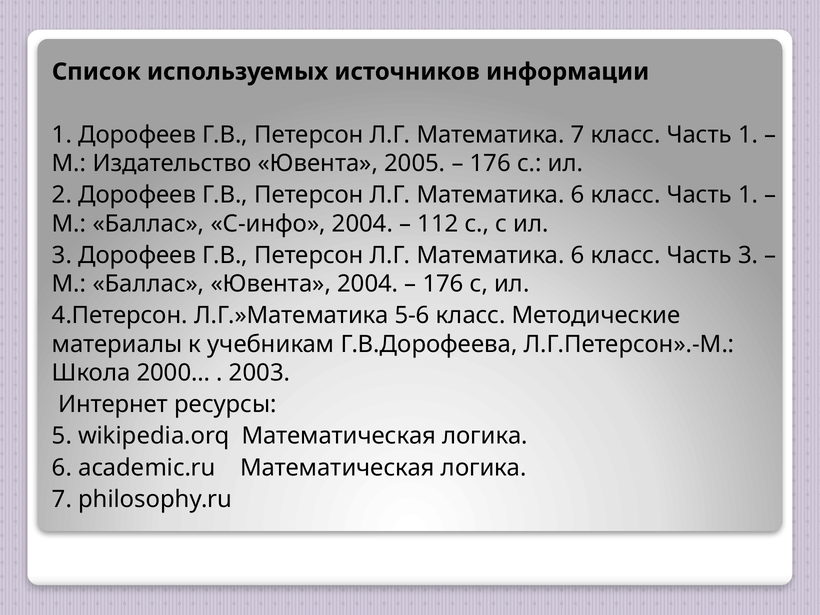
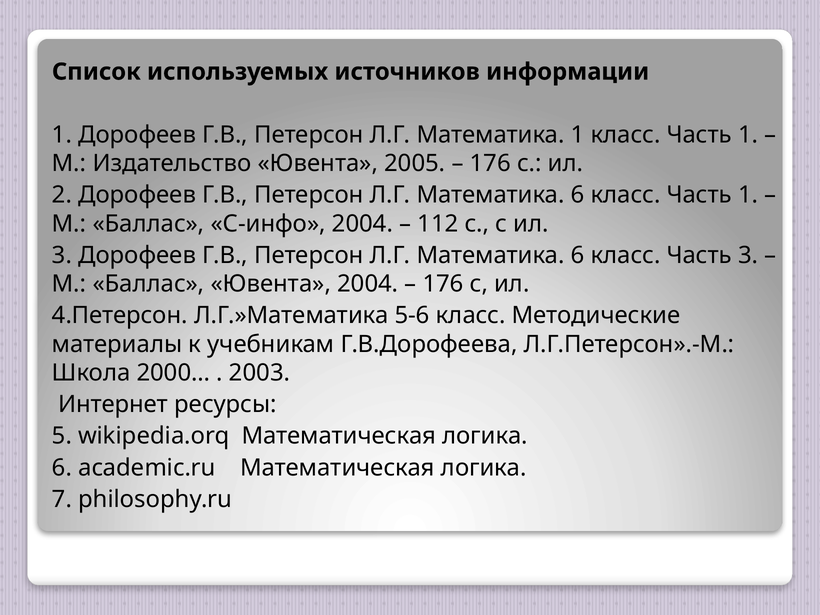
Математика 7: 7 -> 1 (578, 135)
